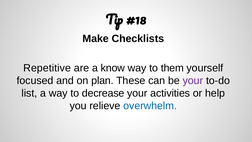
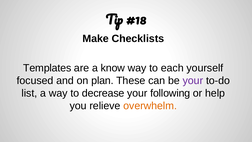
Repetitive: Repetitive -> Templates (47, 68)
them: them -> each (172, 68)
activities: activities -> following (170, 93)
overwhelm colour: blue -> orange (150, 106)
